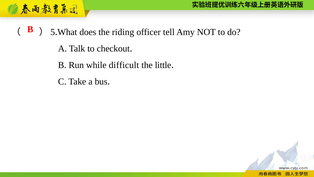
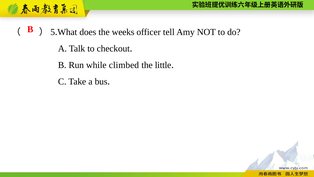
riding: riding -> weeks (123, 32)
difficult: difficult -> climbed (124, 65)
